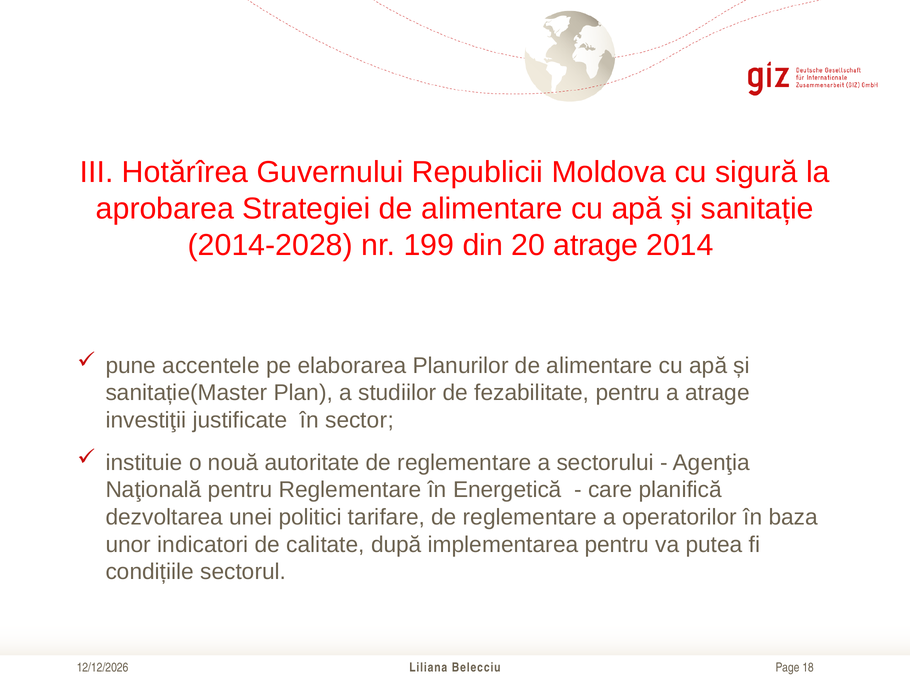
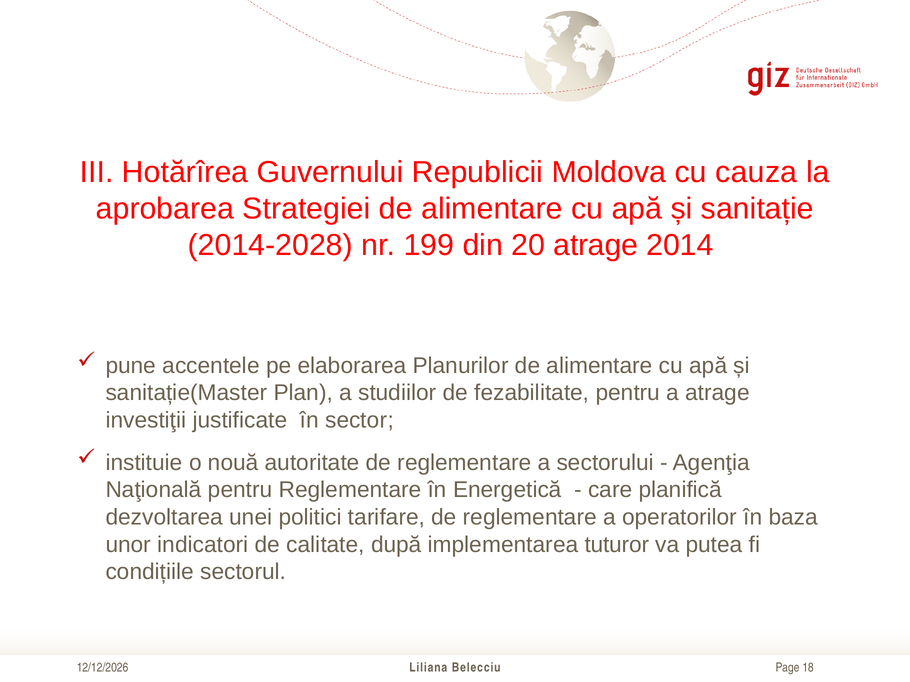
sigură: sigură -> cauza (756, 172)
implementarea pentru: pentru -> tuturor (617, 545)
